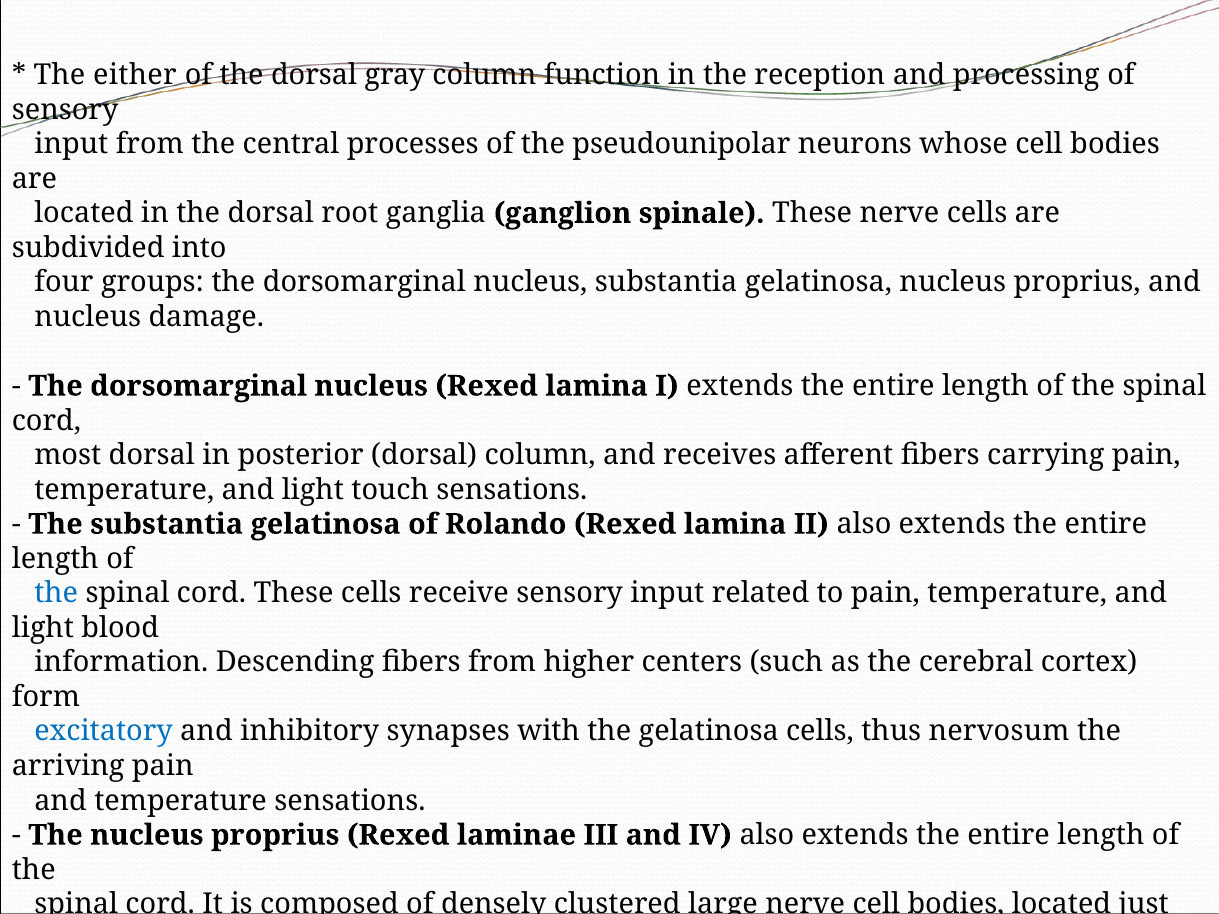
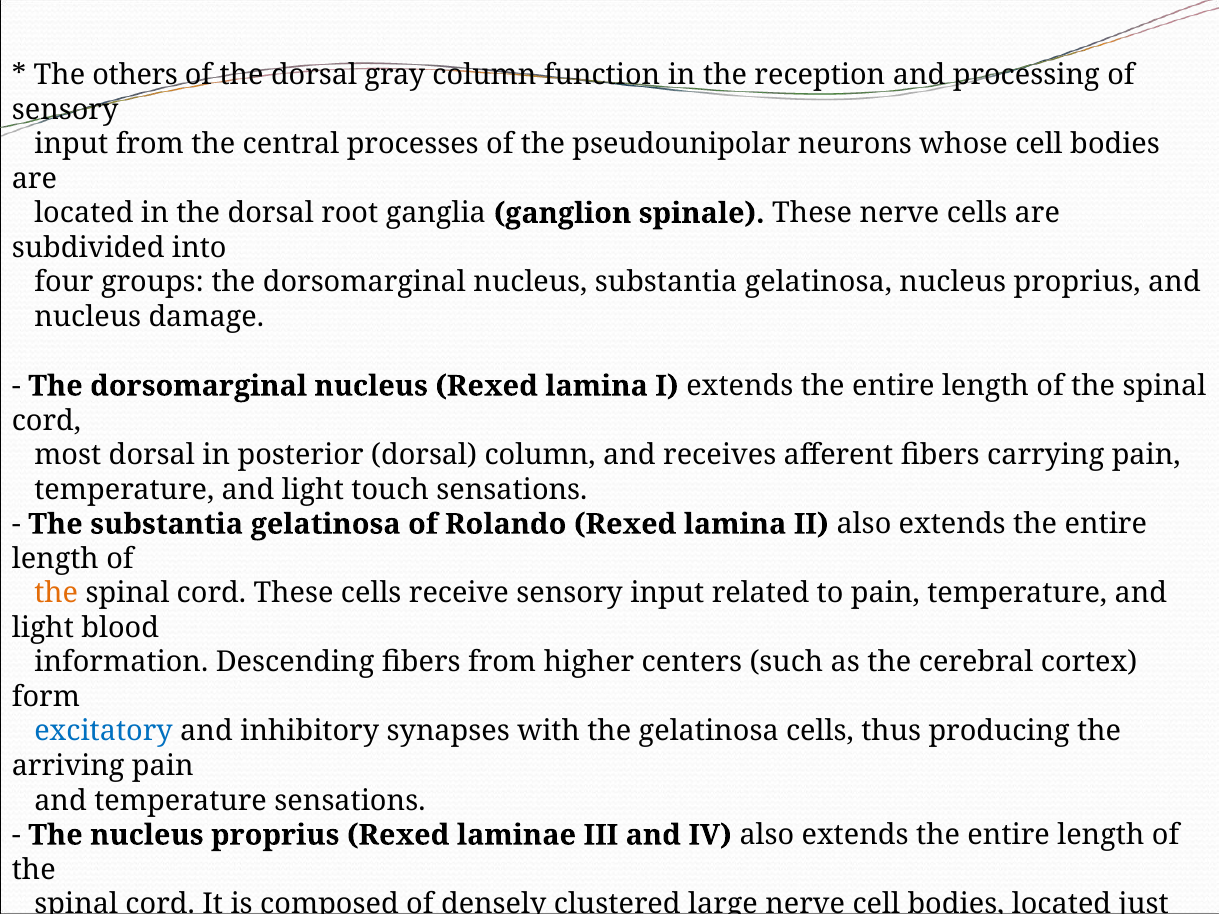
either: either -> others (135, 75)
the colour: blue -> orange (56, 593)
nervosum: nervosum -> producing (999, 732)
